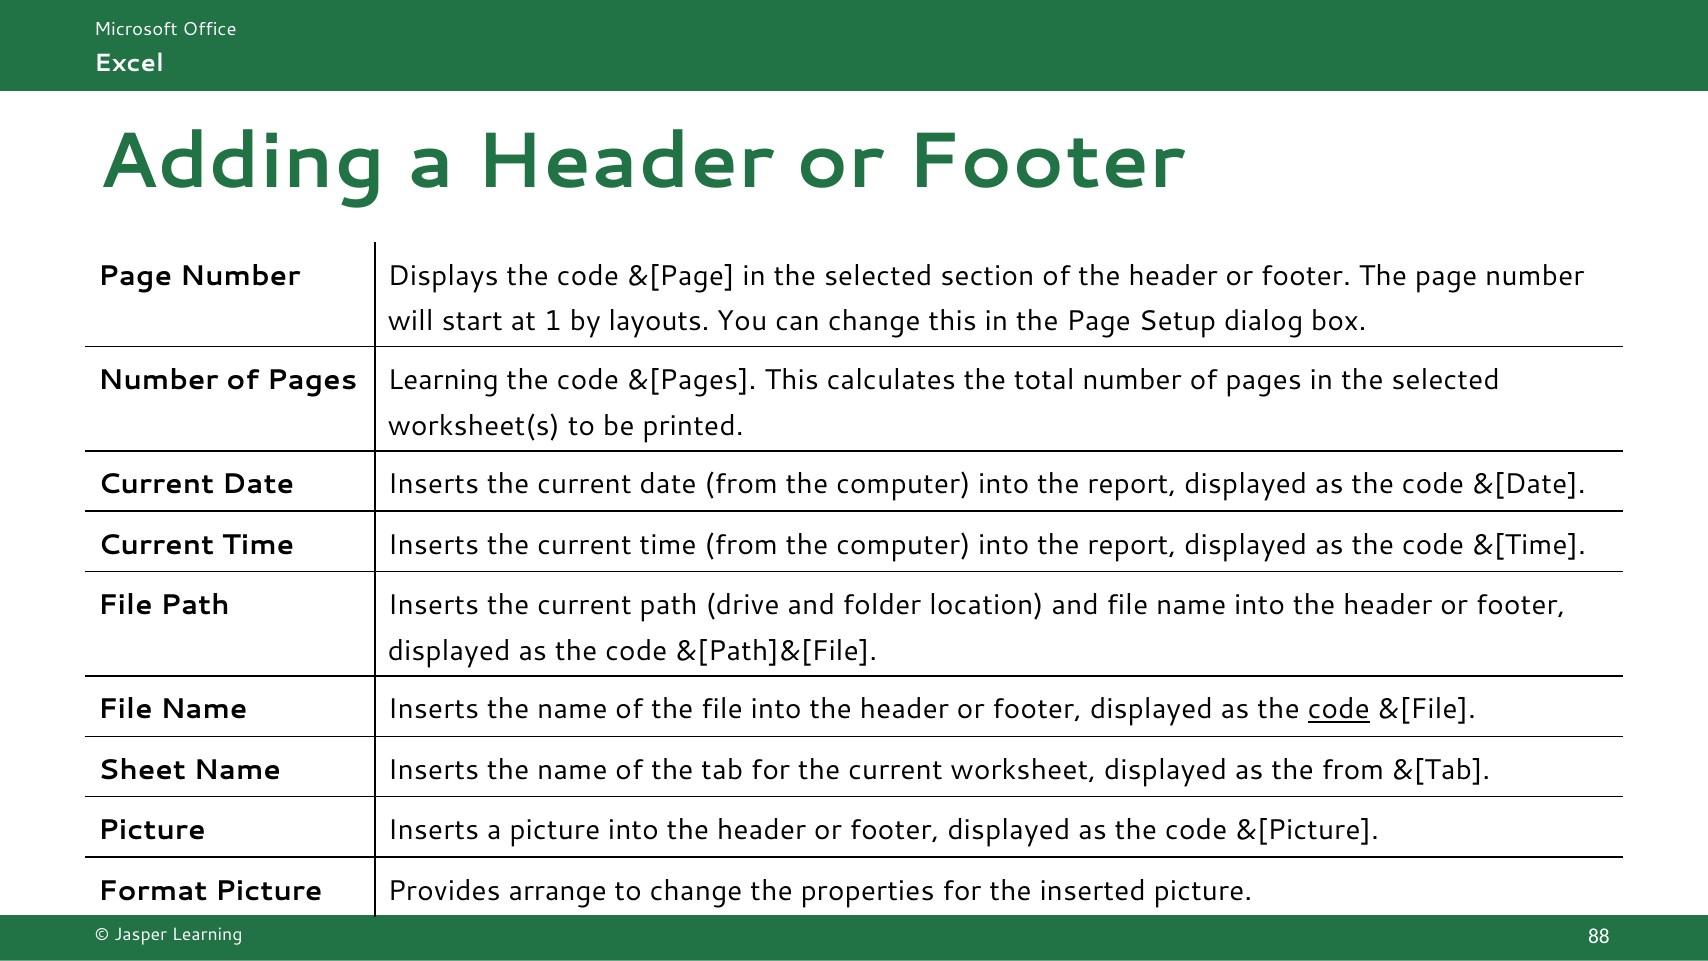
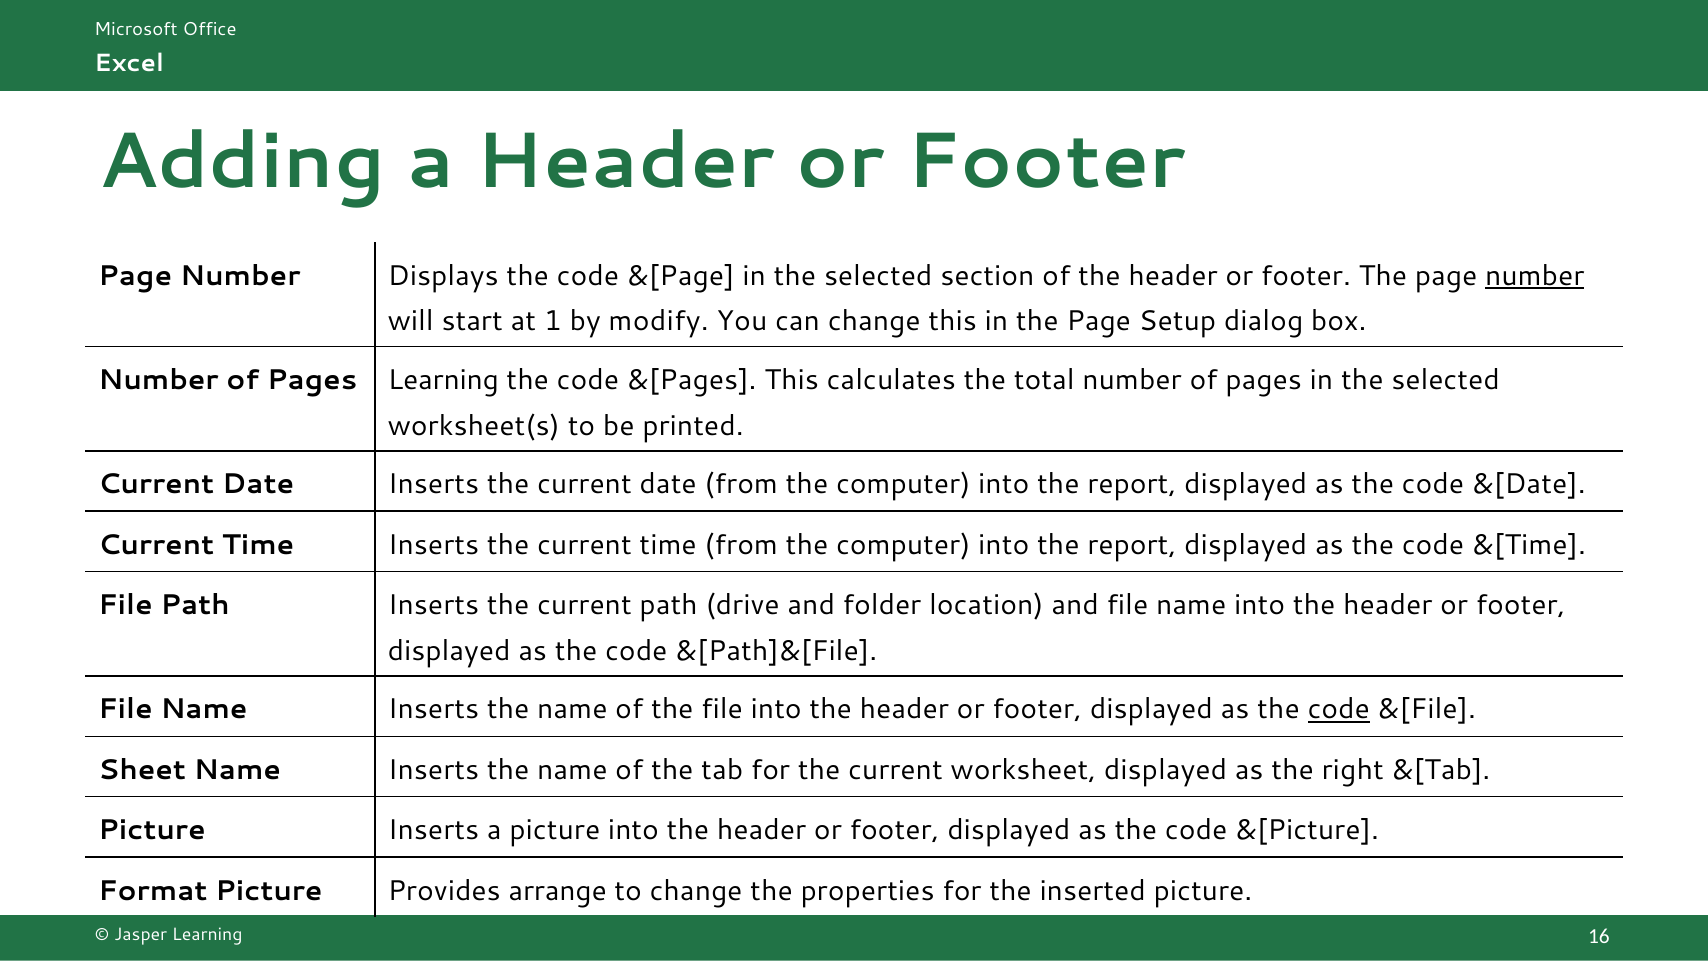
number underline: none -> present (1535, 276)
layouts: layouts -> modify (659, 321)
the from: from -> right (1353, 770)
88: 88 -> 16 (1599, 937)
